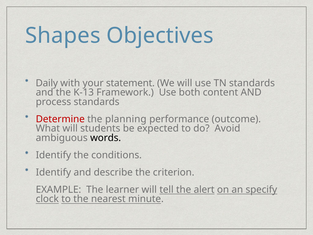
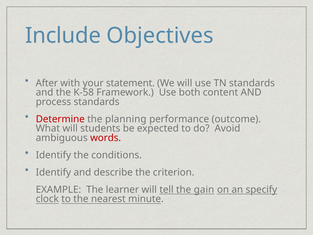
Shapes: Shapes -> Include (63, 36)
Daily: Daily -> After (47, 83)
K-13: K-13 -> K-58 (84, 92)
words colour: black -> red (106, 138)
alert: alert -> gain (204, 189)
